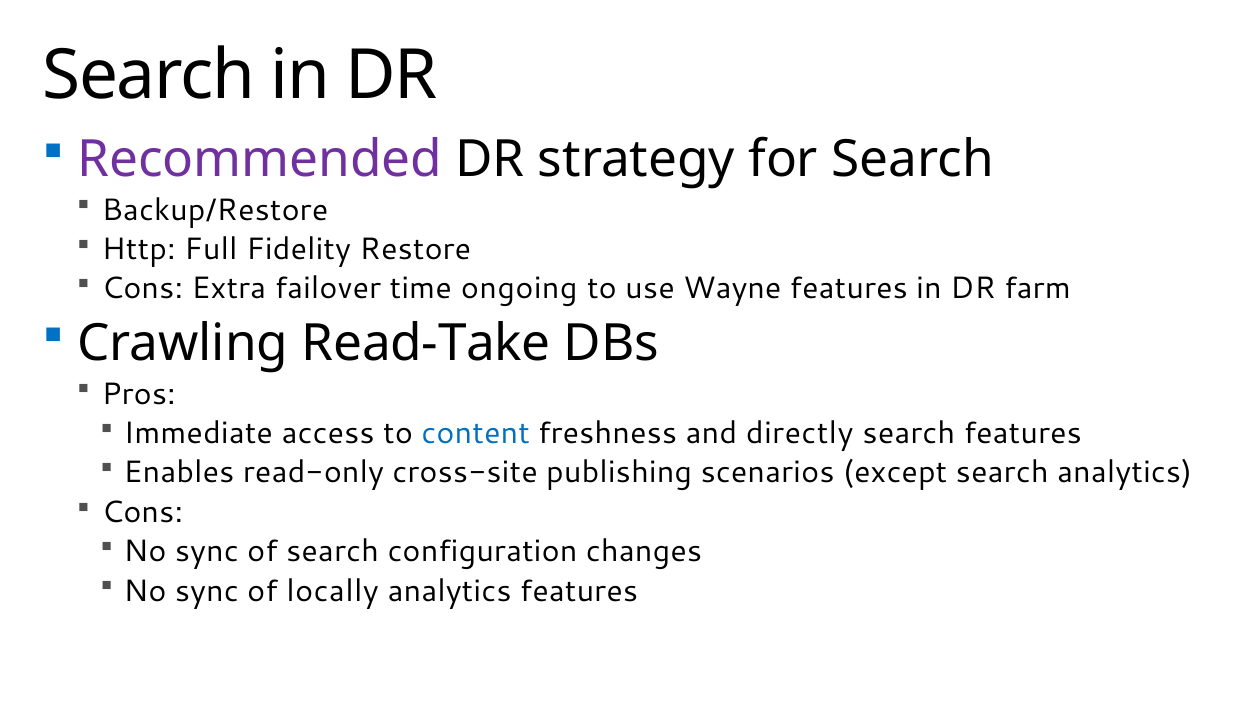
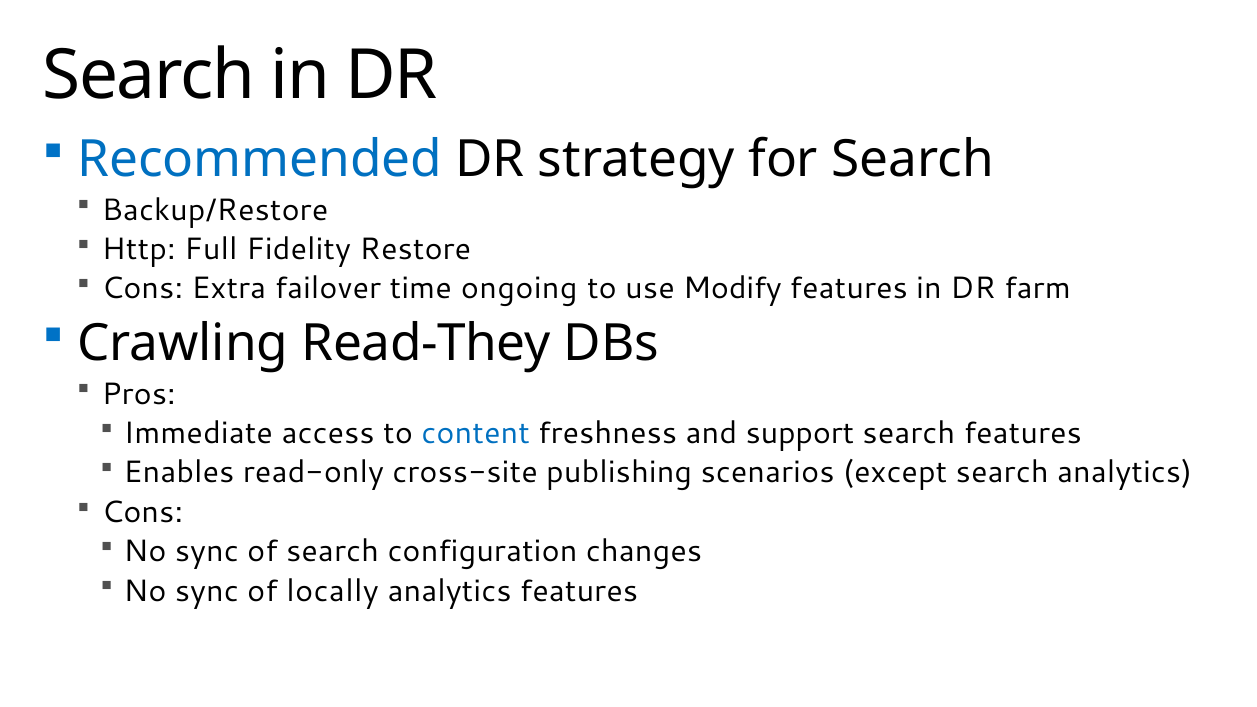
Recommended colour: purple -> blue (260, 159)
Wayne: Wayne -> Modify (732, 289)
Read-Take: Read-Take -> Read-They (426, 343)
directly: directly -> support (800, 433)
